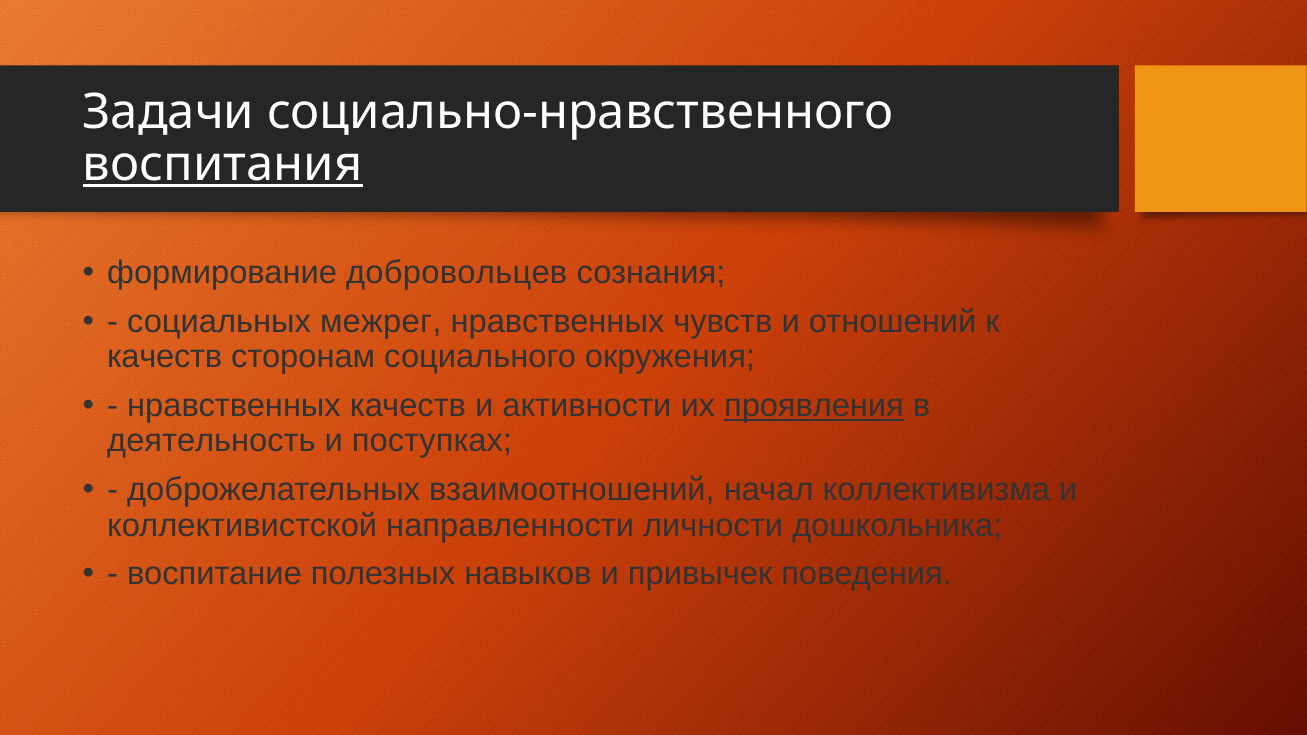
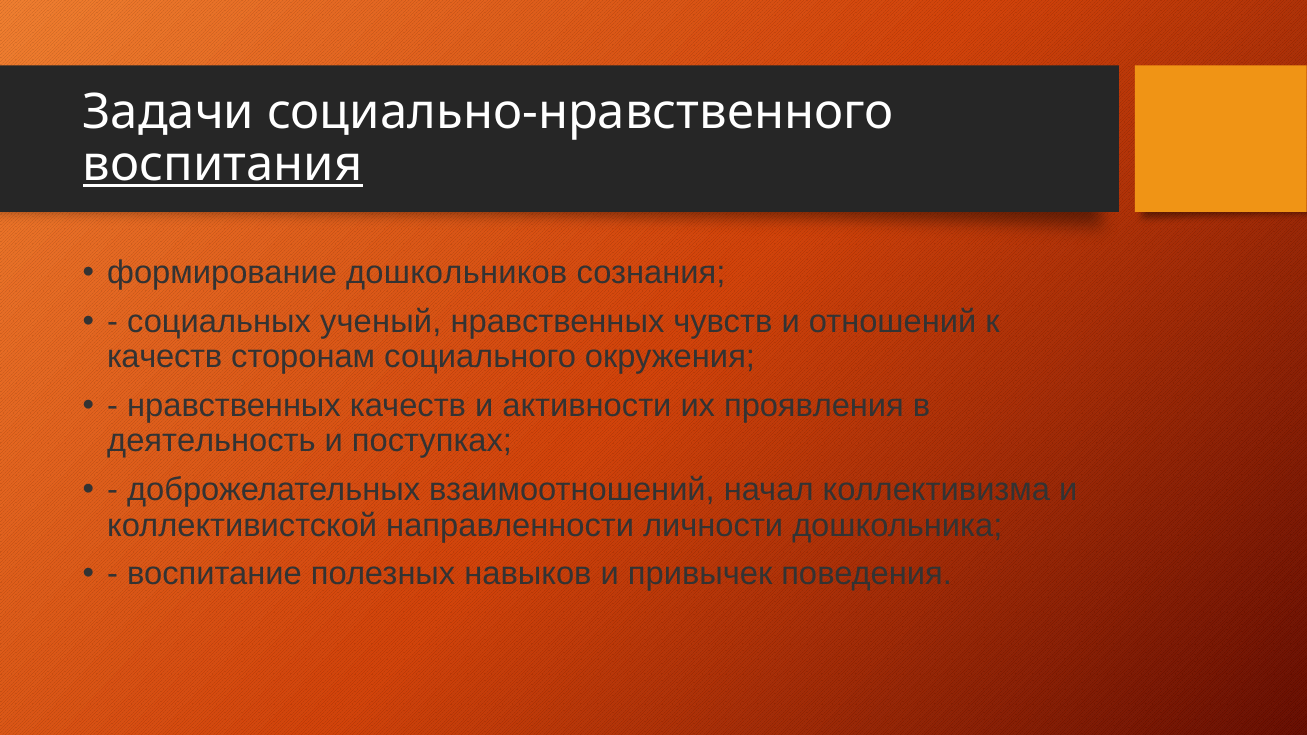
добровольцев: добровольцев -> дошкольников (457, 273)
межрег: межрег -> ученый (381, 322)
проявления underline: present -> none (814, 406)
